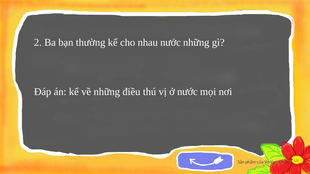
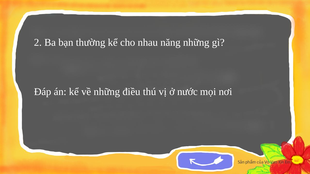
nhau nước: nước -> năng (170, 43)
